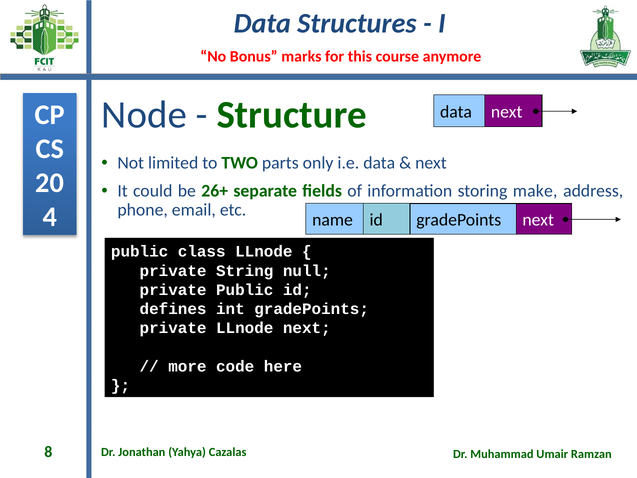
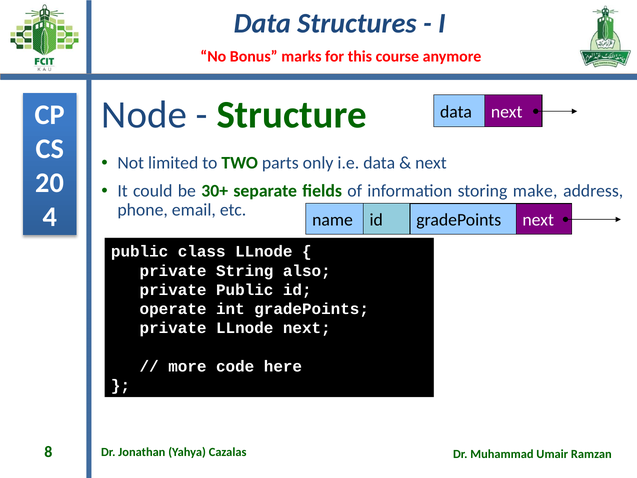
26+: 26+ -> 30+ (215, 191)
null: null -> also (307, 271)
defines: defines -> operate (173, 309)
